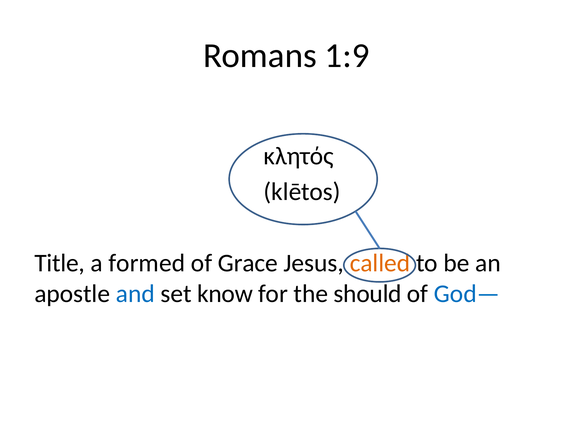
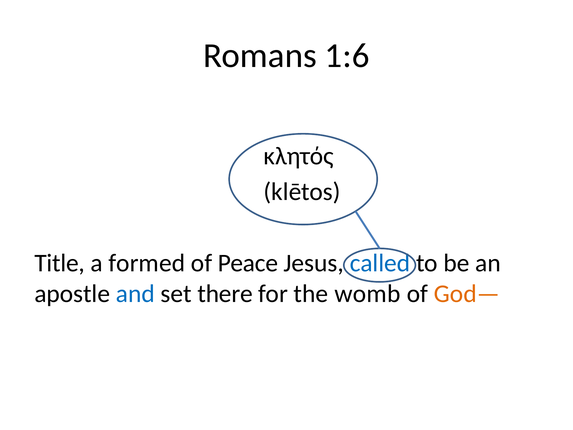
1:9: 1:9 -> 1:6 (347, 55)
Grace: Grace -> Peace (248, 263)
called colour: orange -> blue (380, 263)
know: know -> there (225, 293)
should: should -> womb (367, 293)
God— colour: blue -> orange (467, 293)
